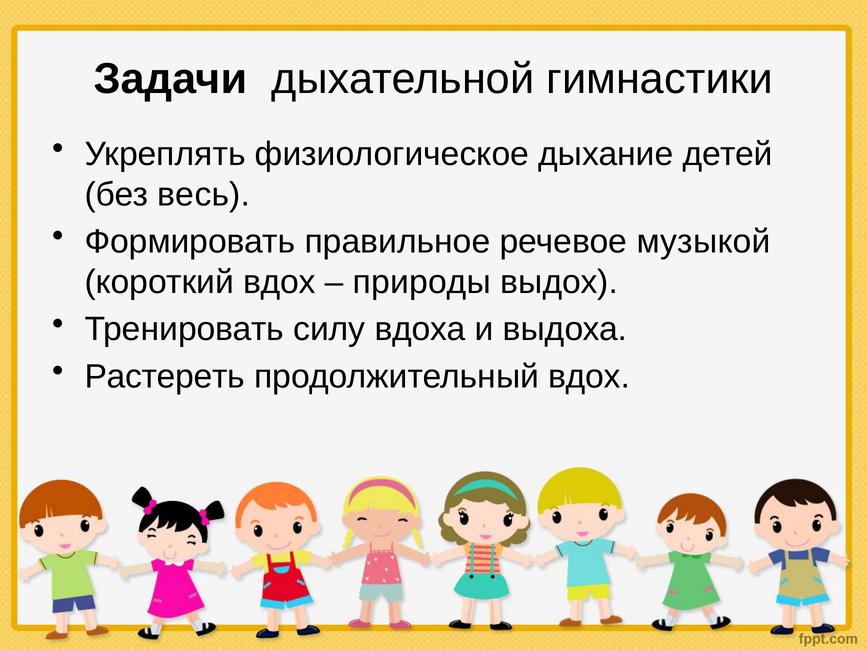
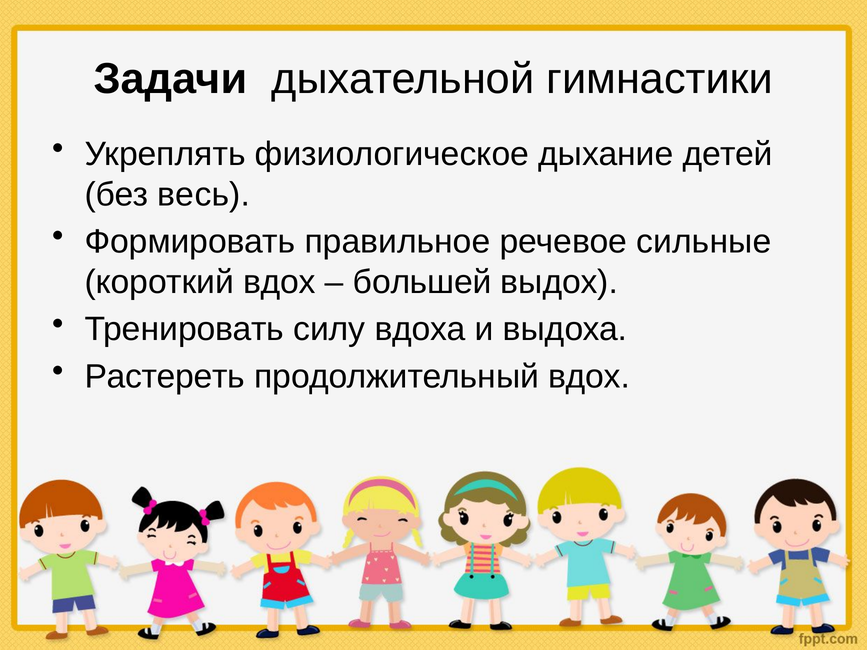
музыкой: музыкой -> сильные (704, 242)
природы: природы -> большей (422, 282)
